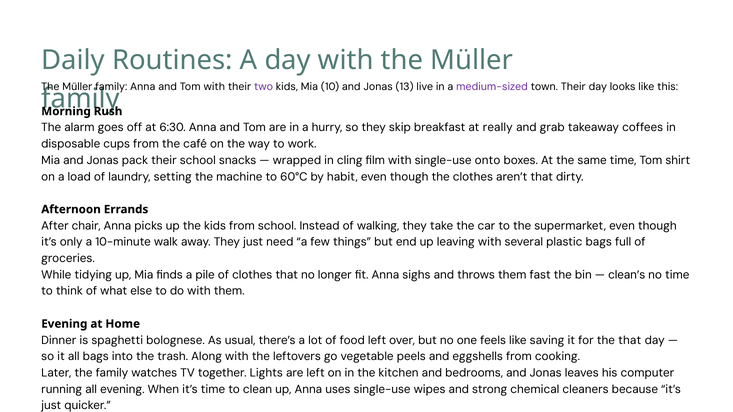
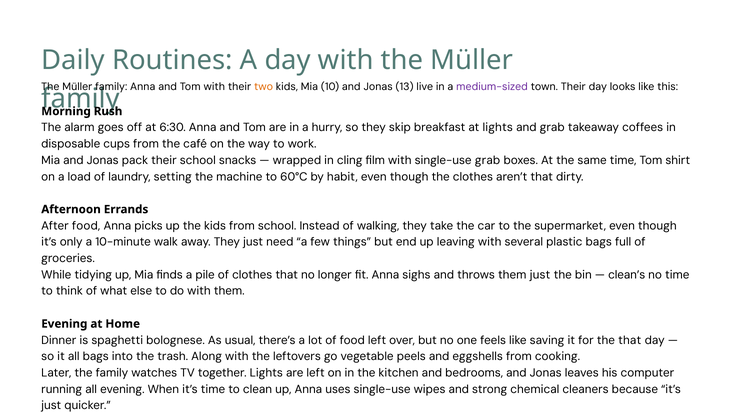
two colour: purple -> orange (264, 87)
at really: really -> lights (498, 128)
single-use onto: onto -> grab (488, 160)
After chair: chair -> food (86, 226)
them fast: fast -> just (540, 275)
